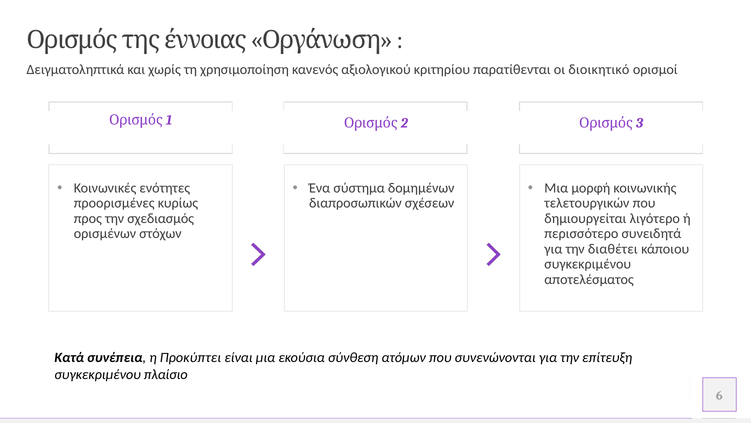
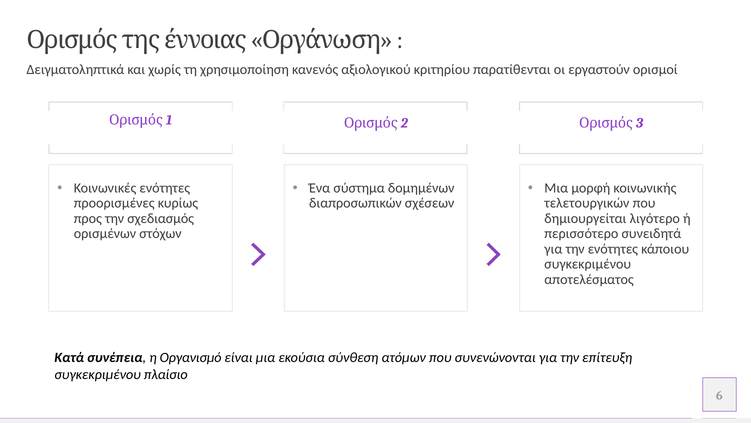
διοικητικό: διοικητικό -> εργαστούν (599, 70)
την διαθέτει: διαθέτει -> ενότητες (613, 249)
Προκύπτει: Προκύπτει -> Οργανισμό (191, 357)
